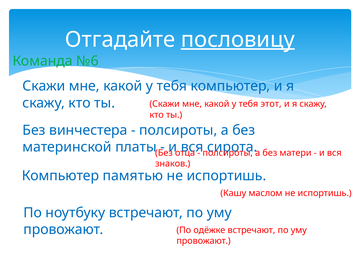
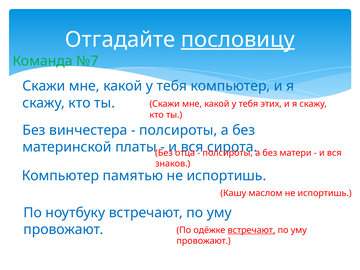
№6: №6 -> №7 (87, 61)
этот: этот -> этих (271, 104)
встречают underline: none -> present (251, 230)
